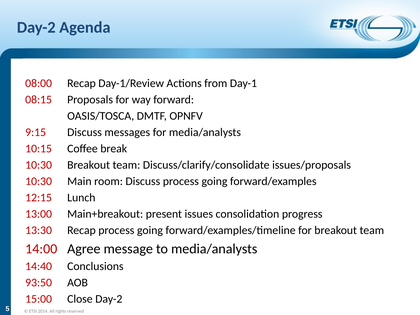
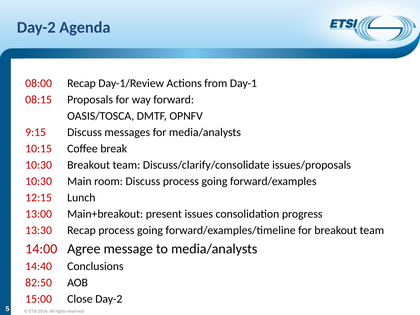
93:50: 93:50 -> 82:50 (39, 283)
